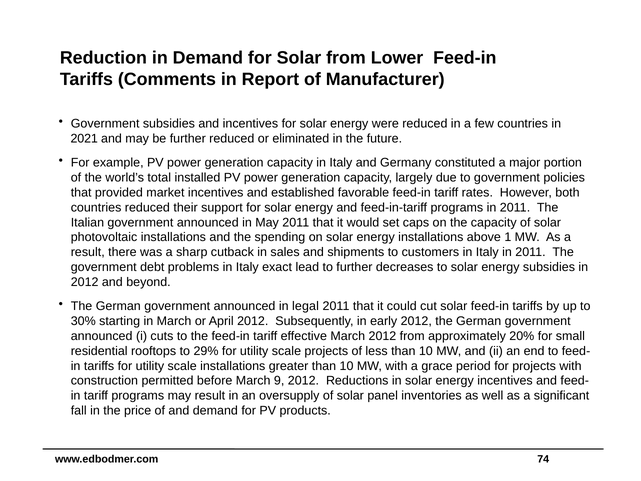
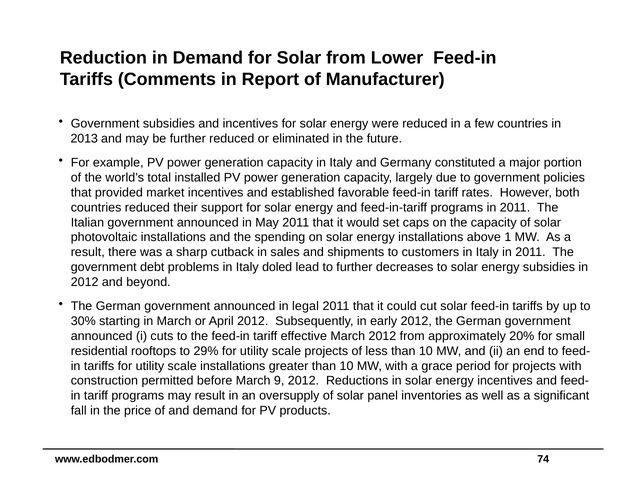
2021: 2021 -> 2013 (84, 139)
exact: exact -> doled (277, 267)
